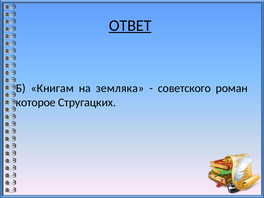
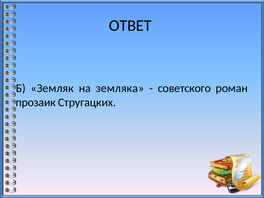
ОТВЕТ underline: present -> none (130, 26)
Книгам: Книгам -> Земляк (52, 88)
которое: которое -> прозаик (36, 102)
